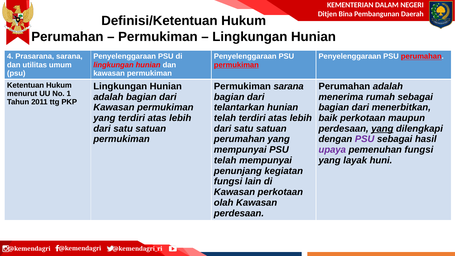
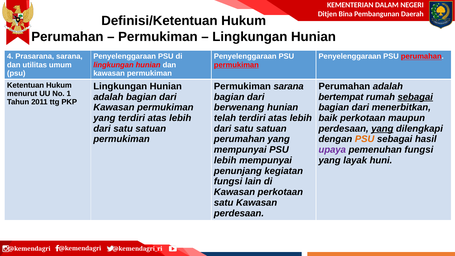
menerima: menerima -> bertempat (341, 97)
sebagai underline: none -> present (415, 97)
telantarkan: telantarkan -> berwenang (239, 107)
PSU colour: purple -> orange (365, 139)
telah: telah -> lebih (225, 160)
olah: olah -> satu (224, 203)
